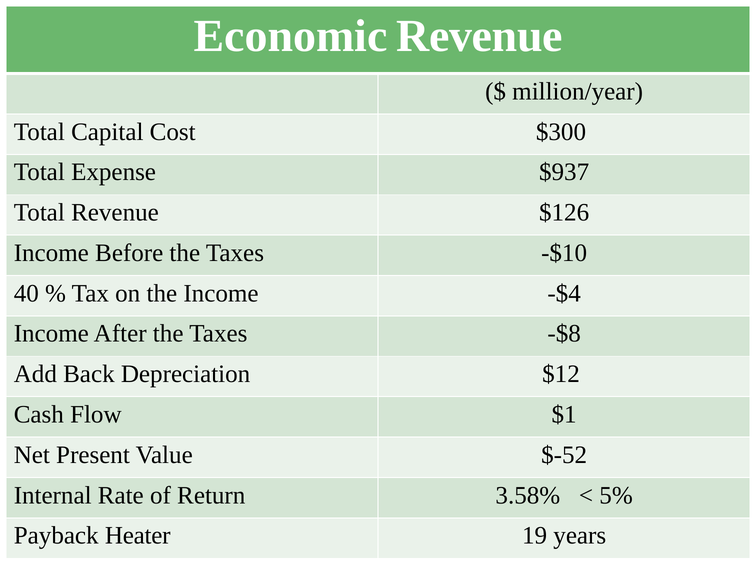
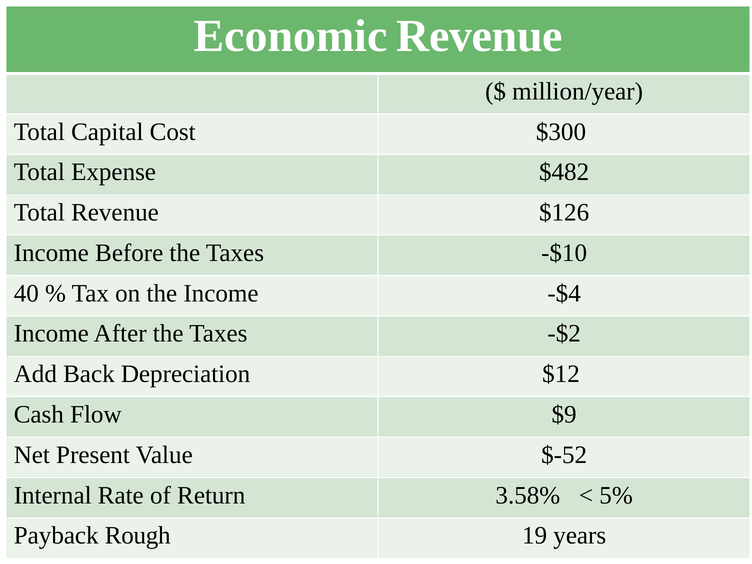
$937: $937 -> $482 (564, 172)
-$8: -$8 -> -$2 (564, 334)
$1: $1 -> $9 (564, 414)
Heater: Heater -> Rough (138, 536)
